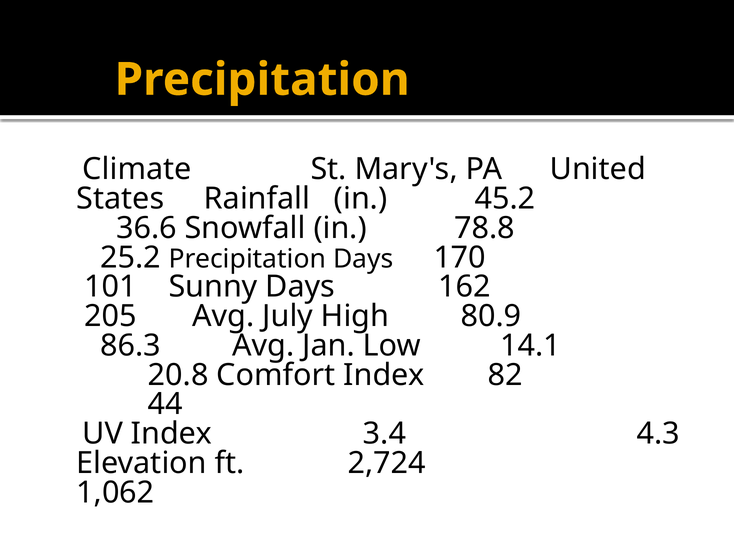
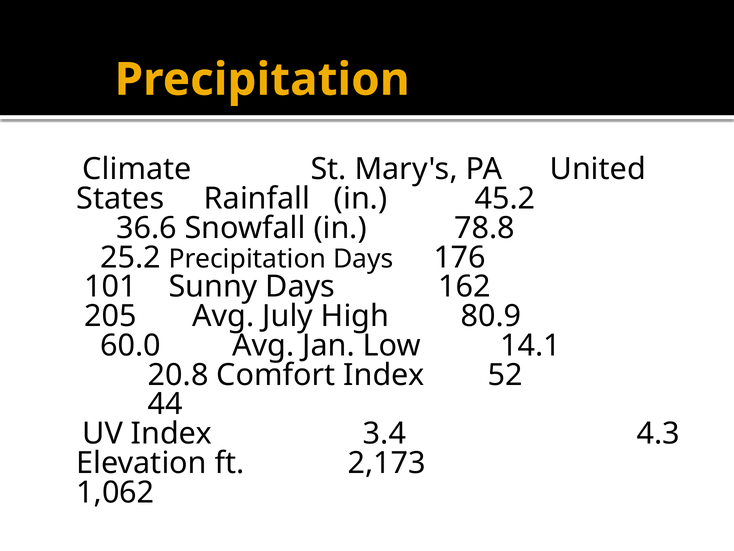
170: 170 -> 176 (460, 257)
86.3: 86.3 -> 60.0 (130, 345)
82: 82 -> 52 (505, 375)
2,724: 2,724 -> 2,173 (387, 463)
